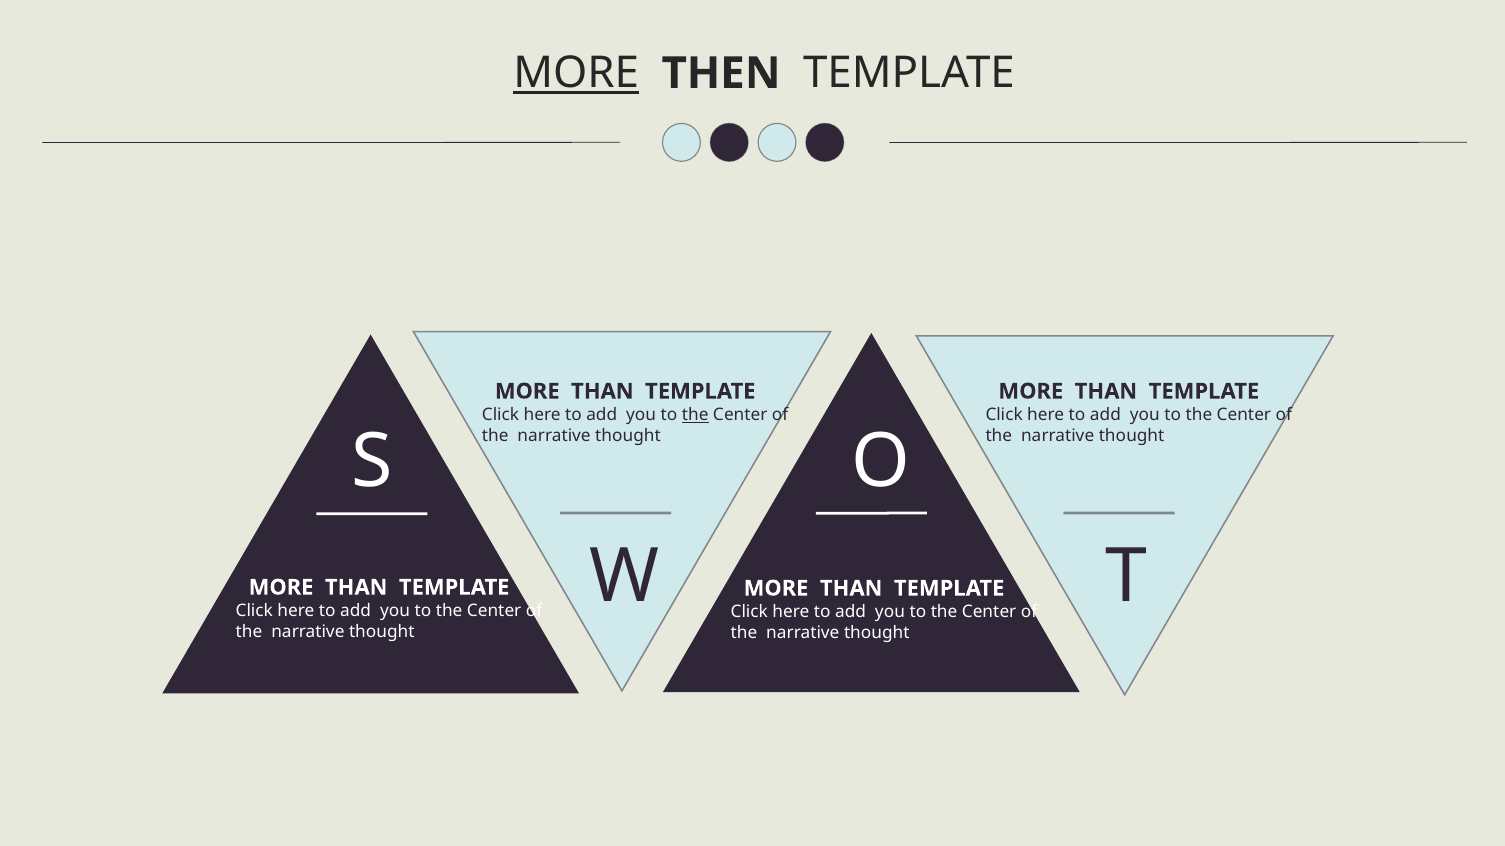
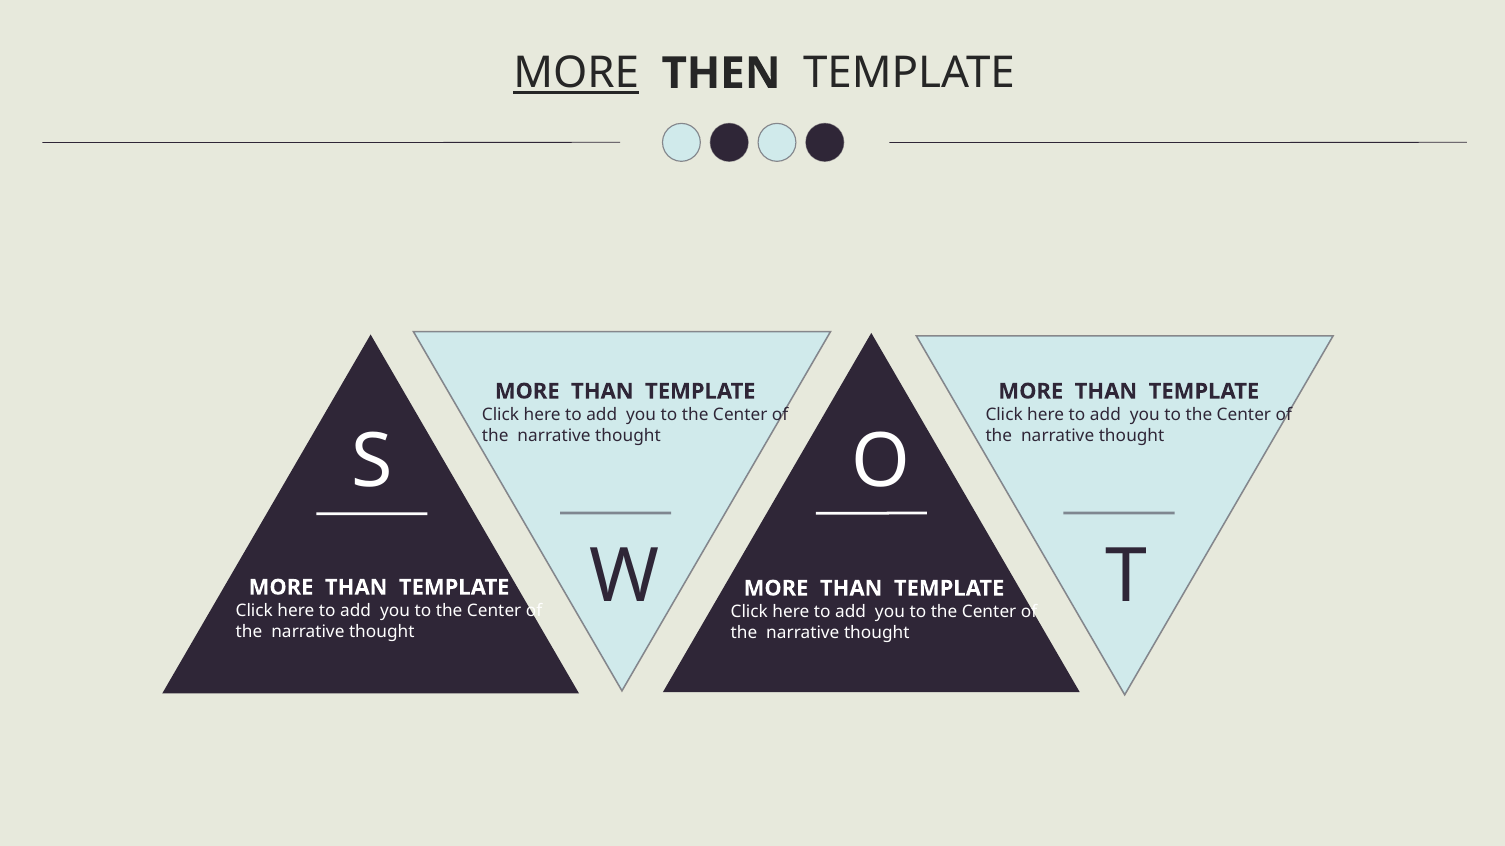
the underline: present -> none (695, 415)
